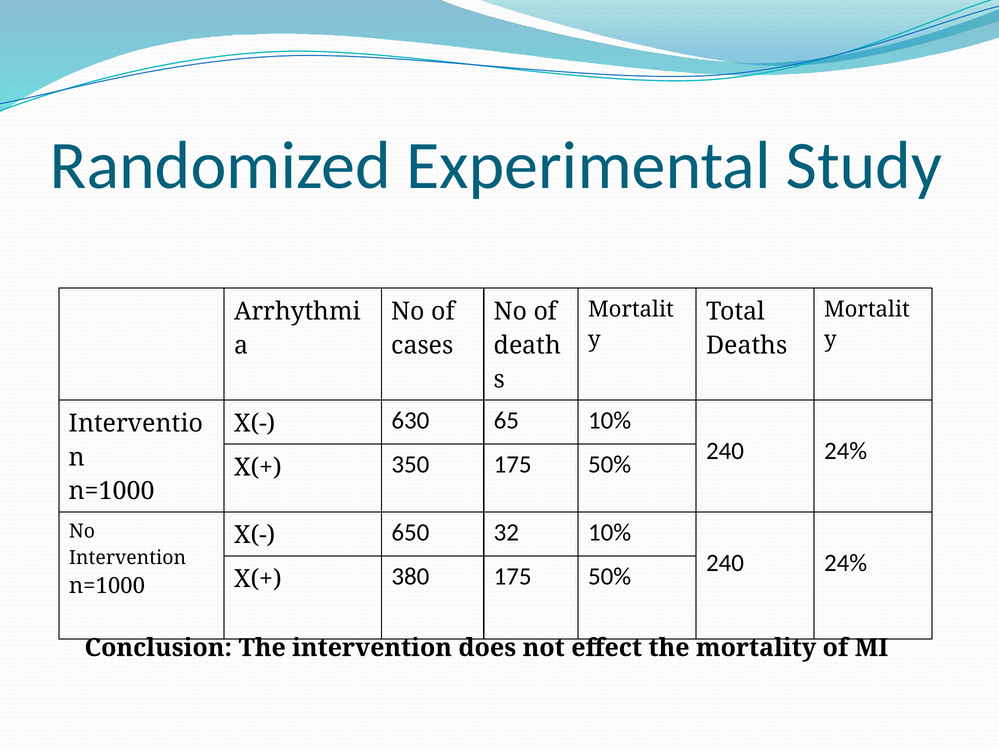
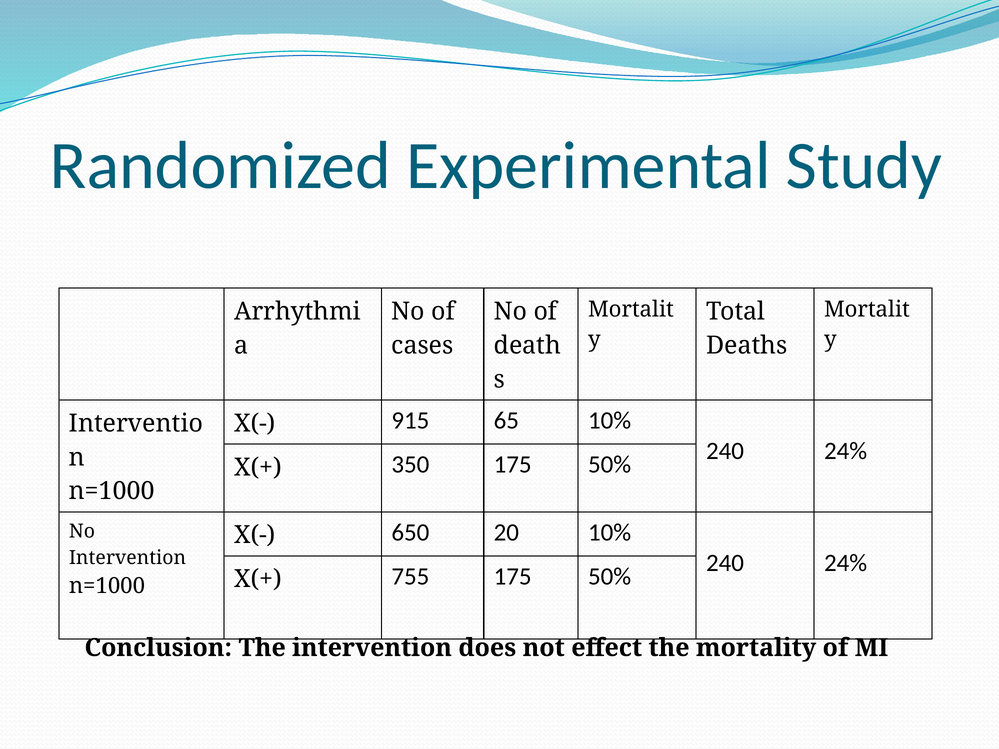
630: 630 -> 915 (410, 421)
32: 32 -> 20 (506, 533)
380: 380 -> 755 (410, 577)
